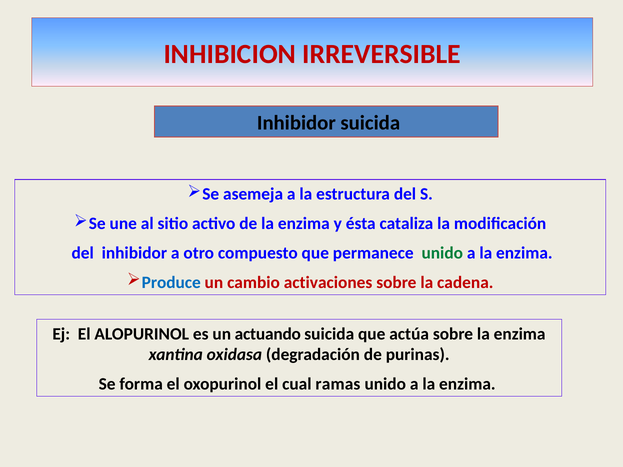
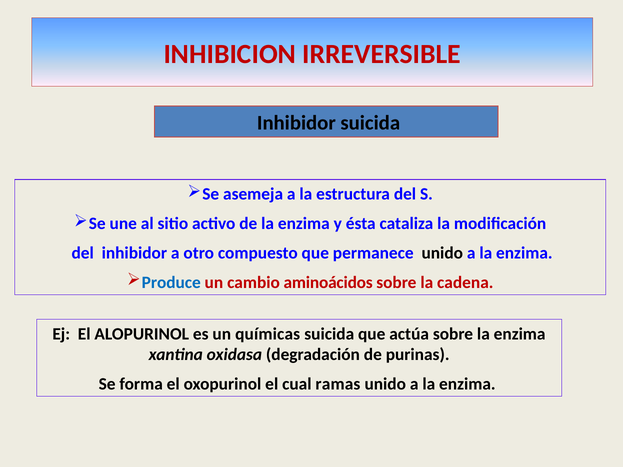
unido colour: green -> black (442, 253)
activaciones: activaciones -> aminoácidos (328, 283)
actuando: actuando -> químicas (268, 334)
